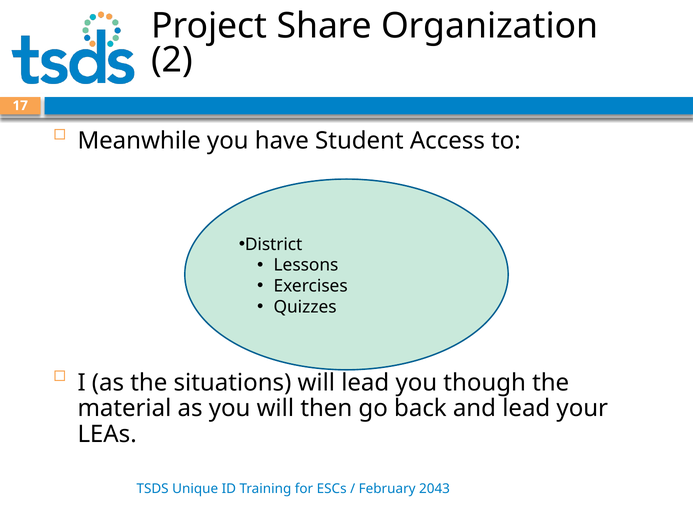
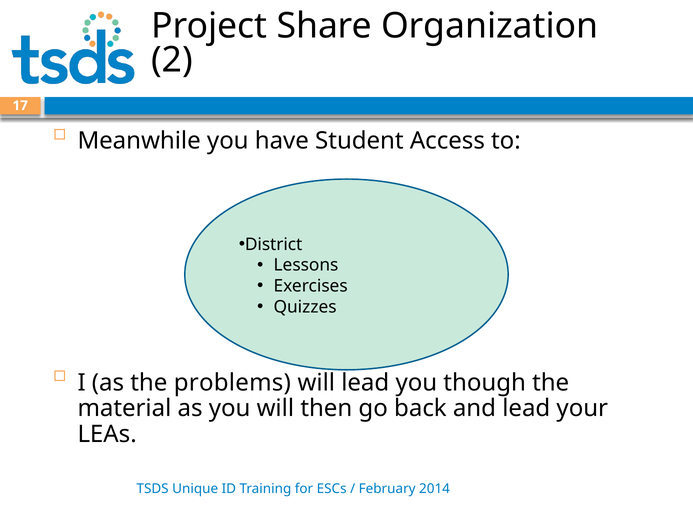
situations: situations -> problems (232, 382)
2043: 2043 -> 2014 (435, 488)
